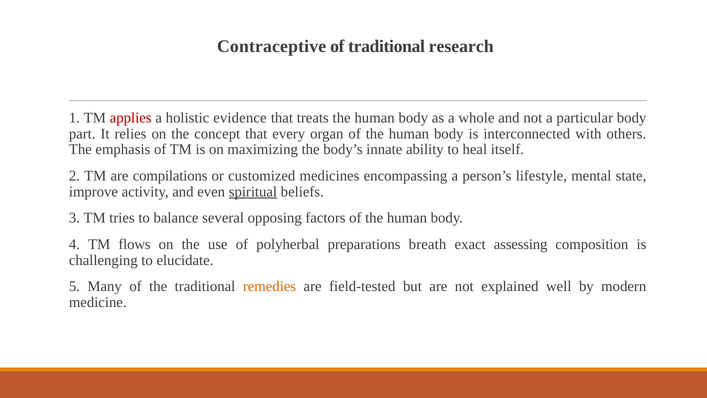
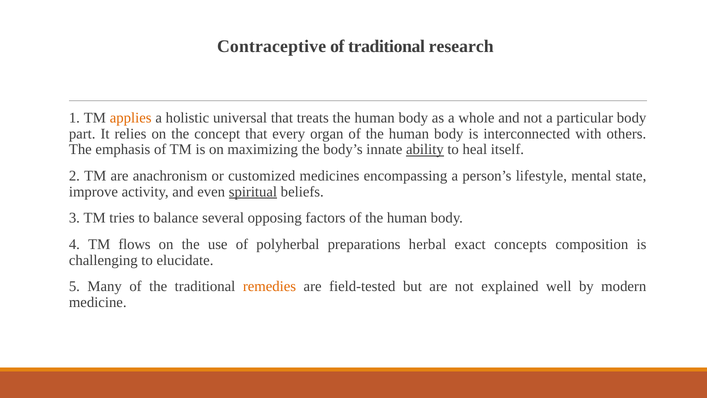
applies colour: red -> orange (131, 118)
evidence: evidence -> universal (240, 118)
ability underline: none -> present (425, 149)
compilations: compilations -> anachronism (170, 176)
breath: breath -> herbal (427, 244)
assessing: assessing -> concepts (520, 244)
